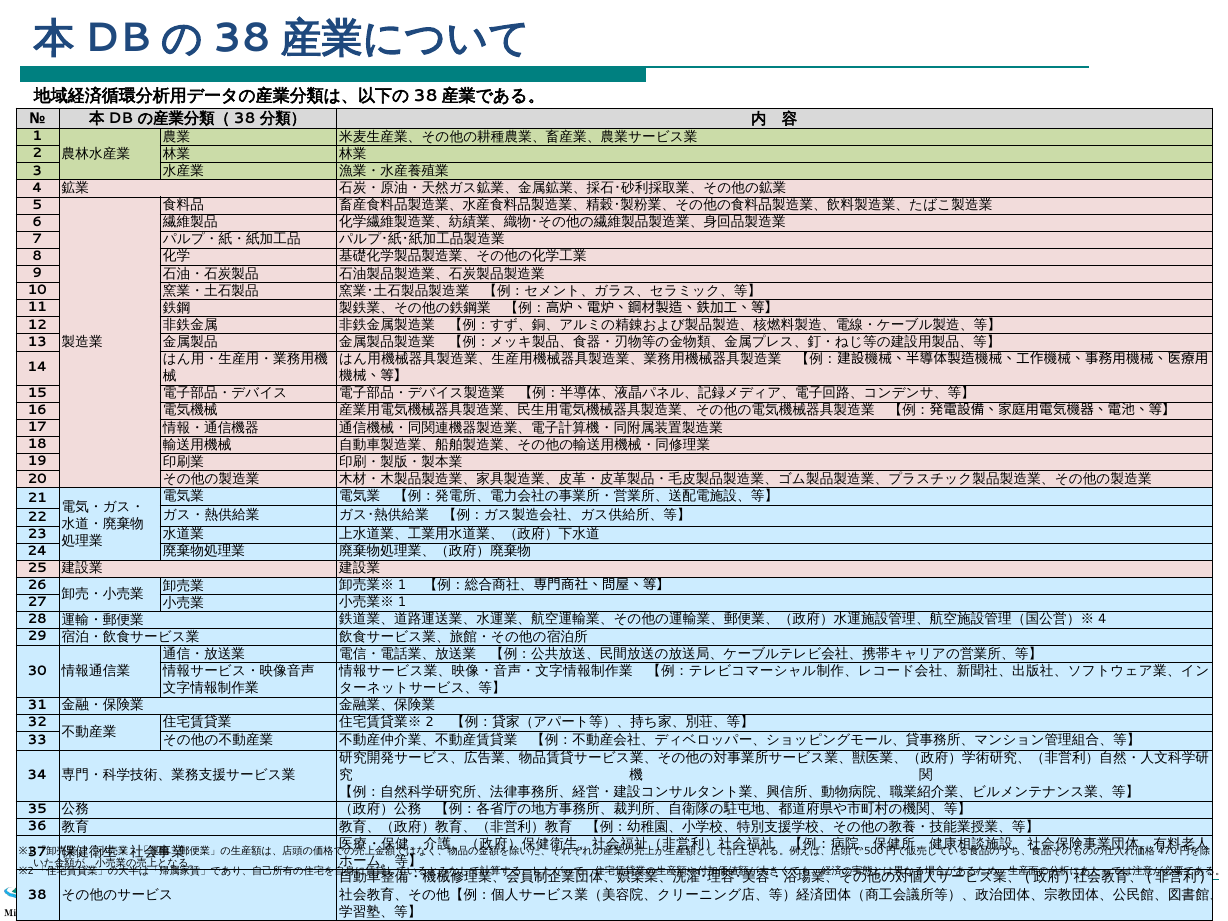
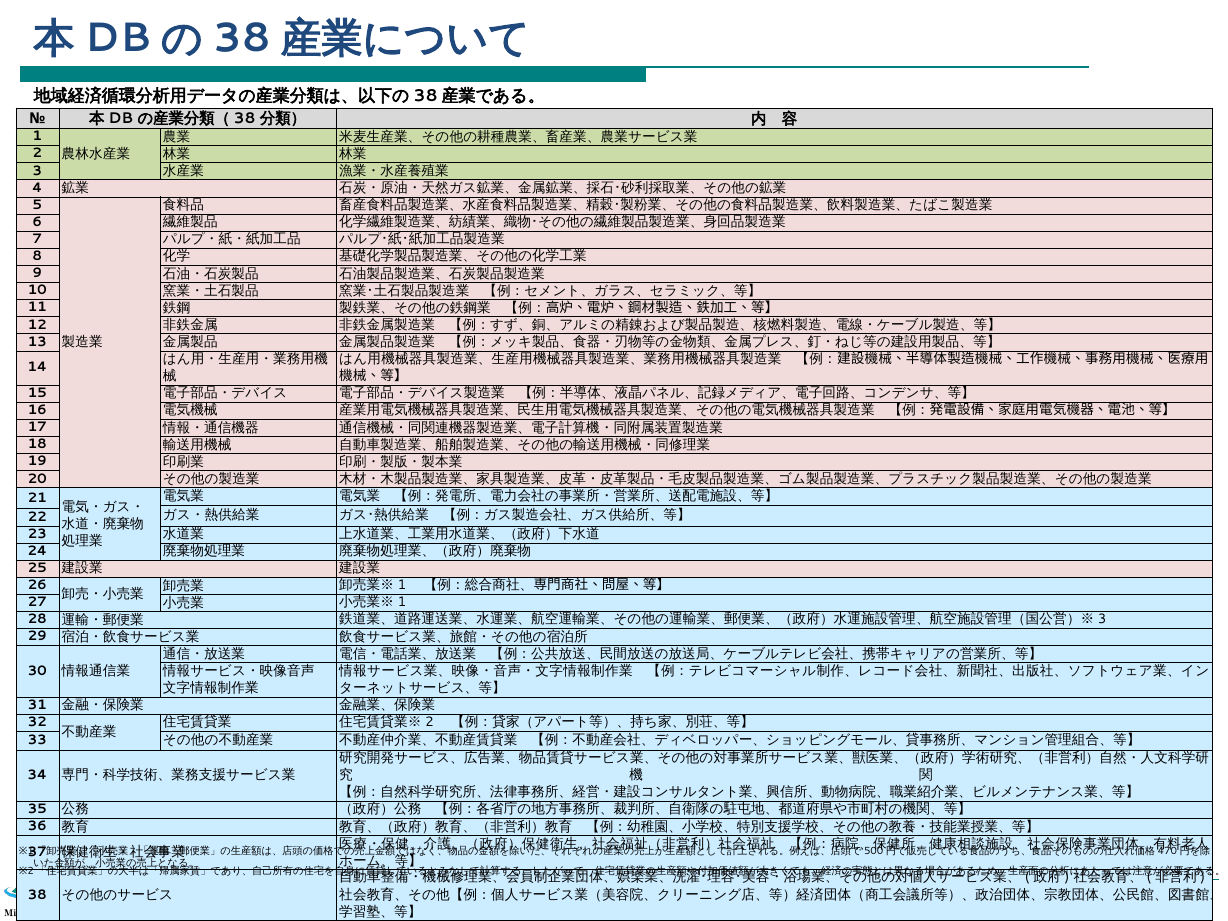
4: 4 -> 3 (1102, 619)
